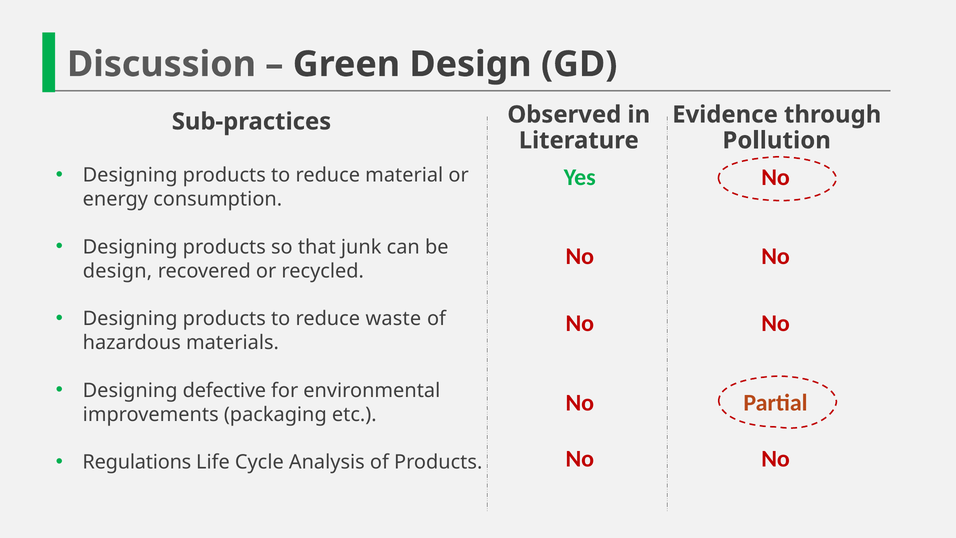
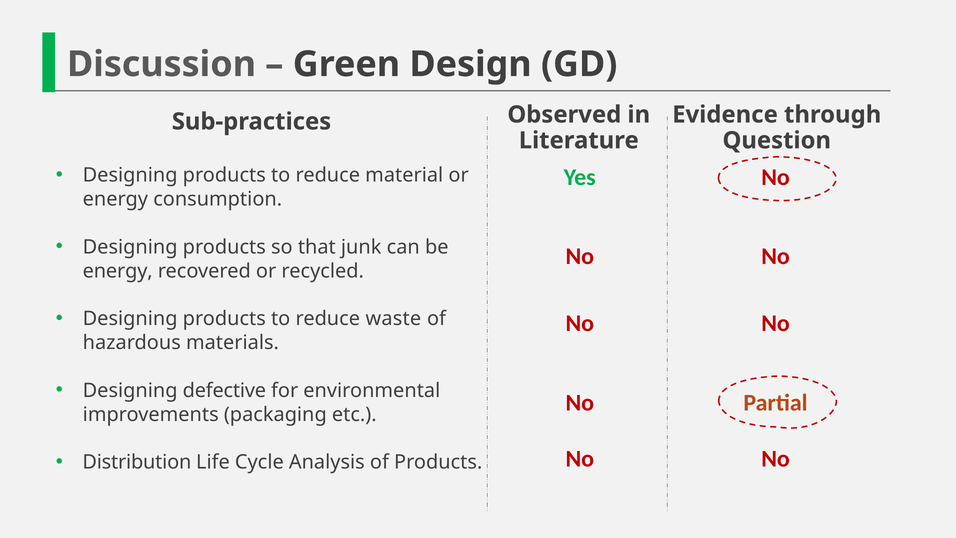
Pollution: Pollution -> Question (777, 140)
design: design -> energy (118, 271)
Regulations: Regulations -> Distribution (137, 462)
